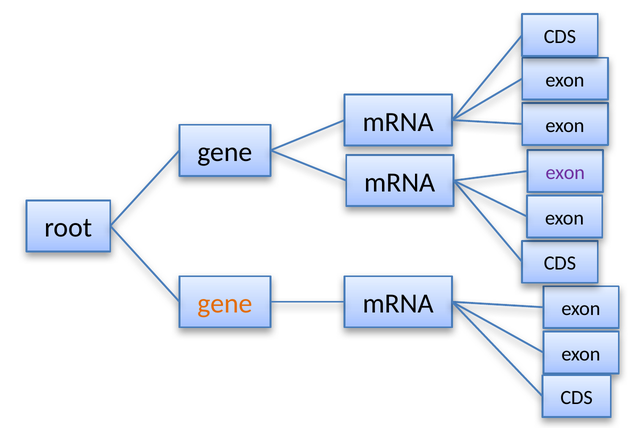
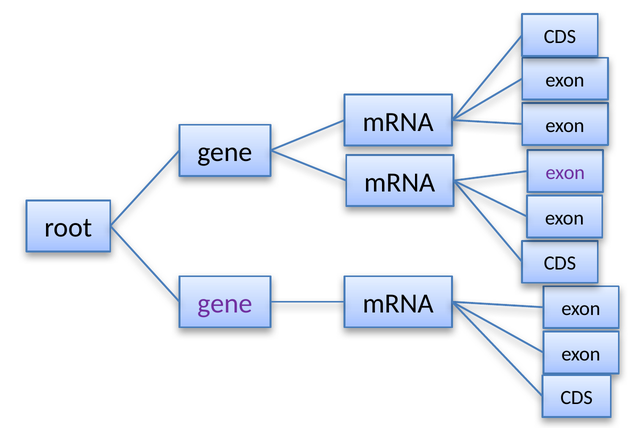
gene colour: orange -> purple (225, 304)
